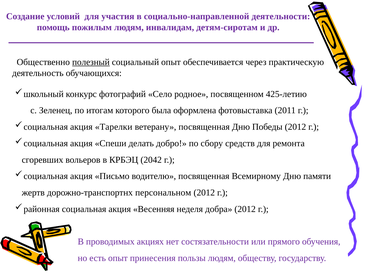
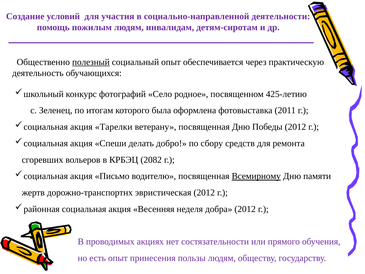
2042: 2042 -> 2082 (151, 160)
Всемирному underline: none -> present (256, 176)
персональном: персональном -> эвристическая (163, 192)
